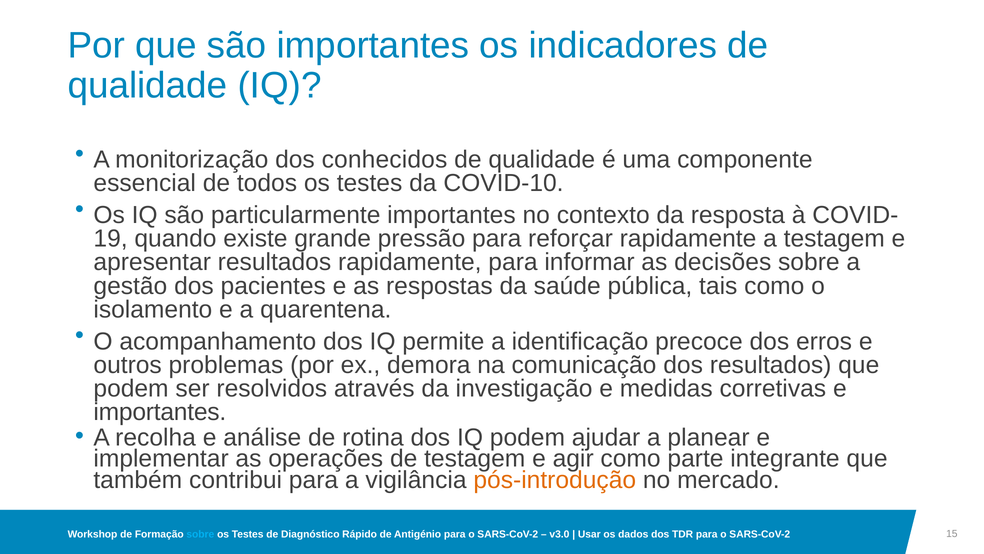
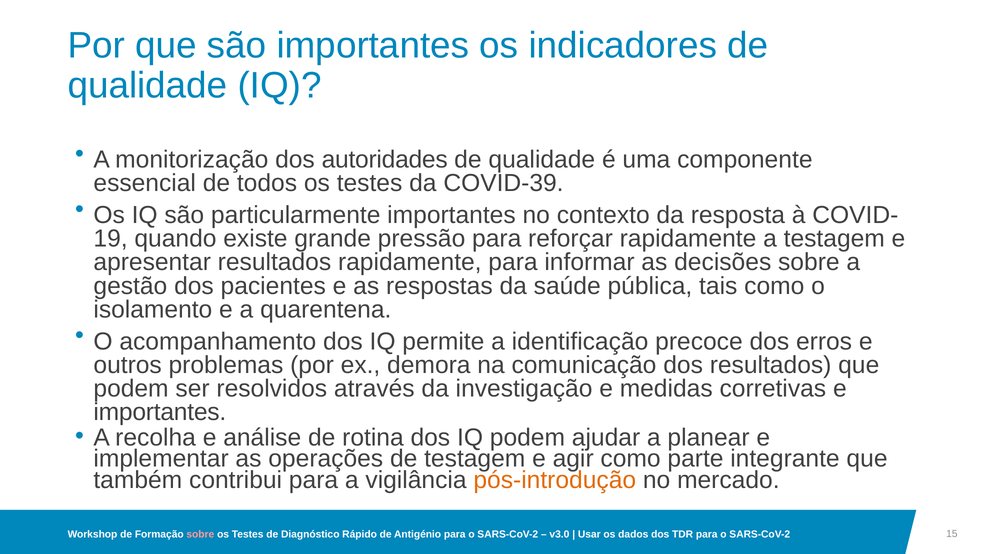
conhecidos: conhecidos -> autoridades (385, 159)
COVID-10: COVID-10 -> COVID-39 (503, 183)
sobre colour: light blue -> pink (200, 534)
